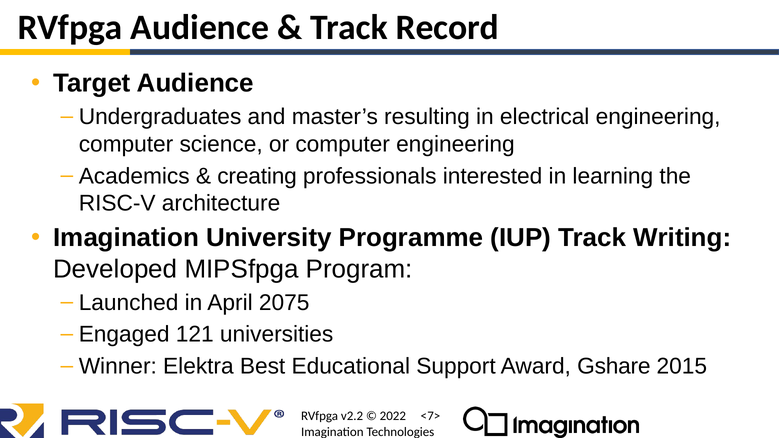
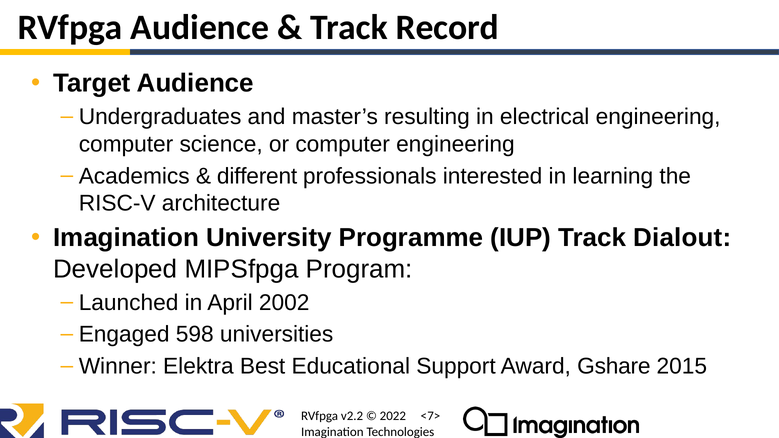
creating: creating -> different (257, 176)
Writing: Writing -> Dialout (682, 238)
2075: 2075 -> 2002 (284, 303)
121: 121 -> 598 (195, 335)
